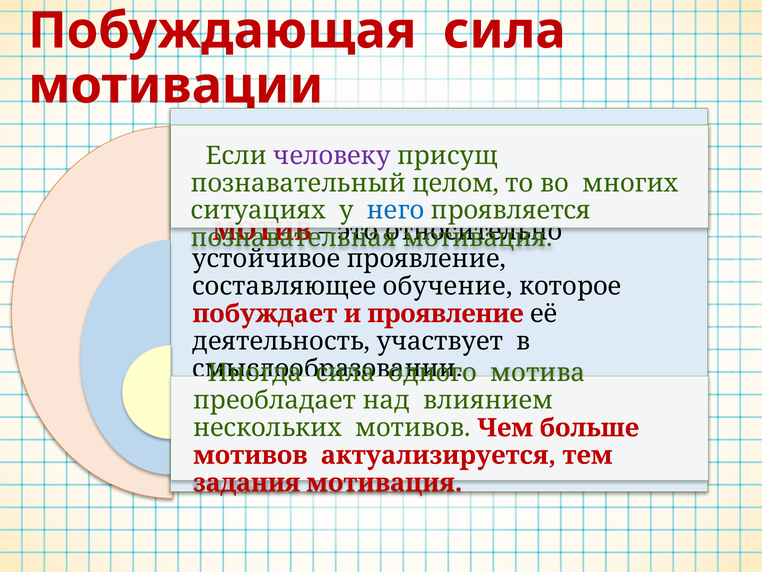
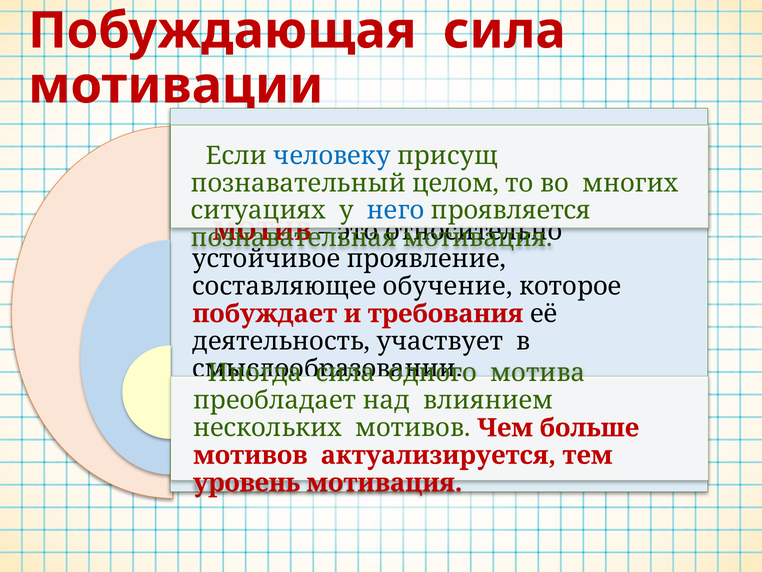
человеку colour: purple -> blue (332, 156)
и проявление: проявление -> требования (445, 314)
задания: задания -> уровень (247, 482)
